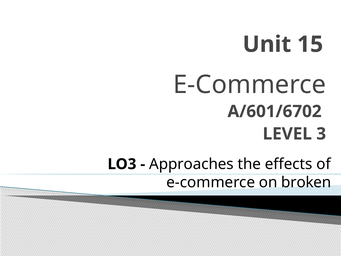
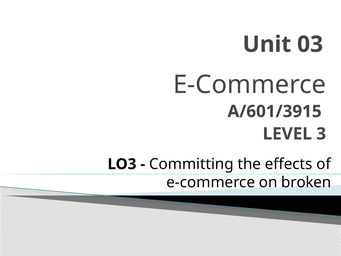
15: 15 -> 03 (310, 44)
A/601/6702: A/601/6702 -> A/601/3915 (275, 111)
Approaches: Approaches -> Committing (191, 164)
